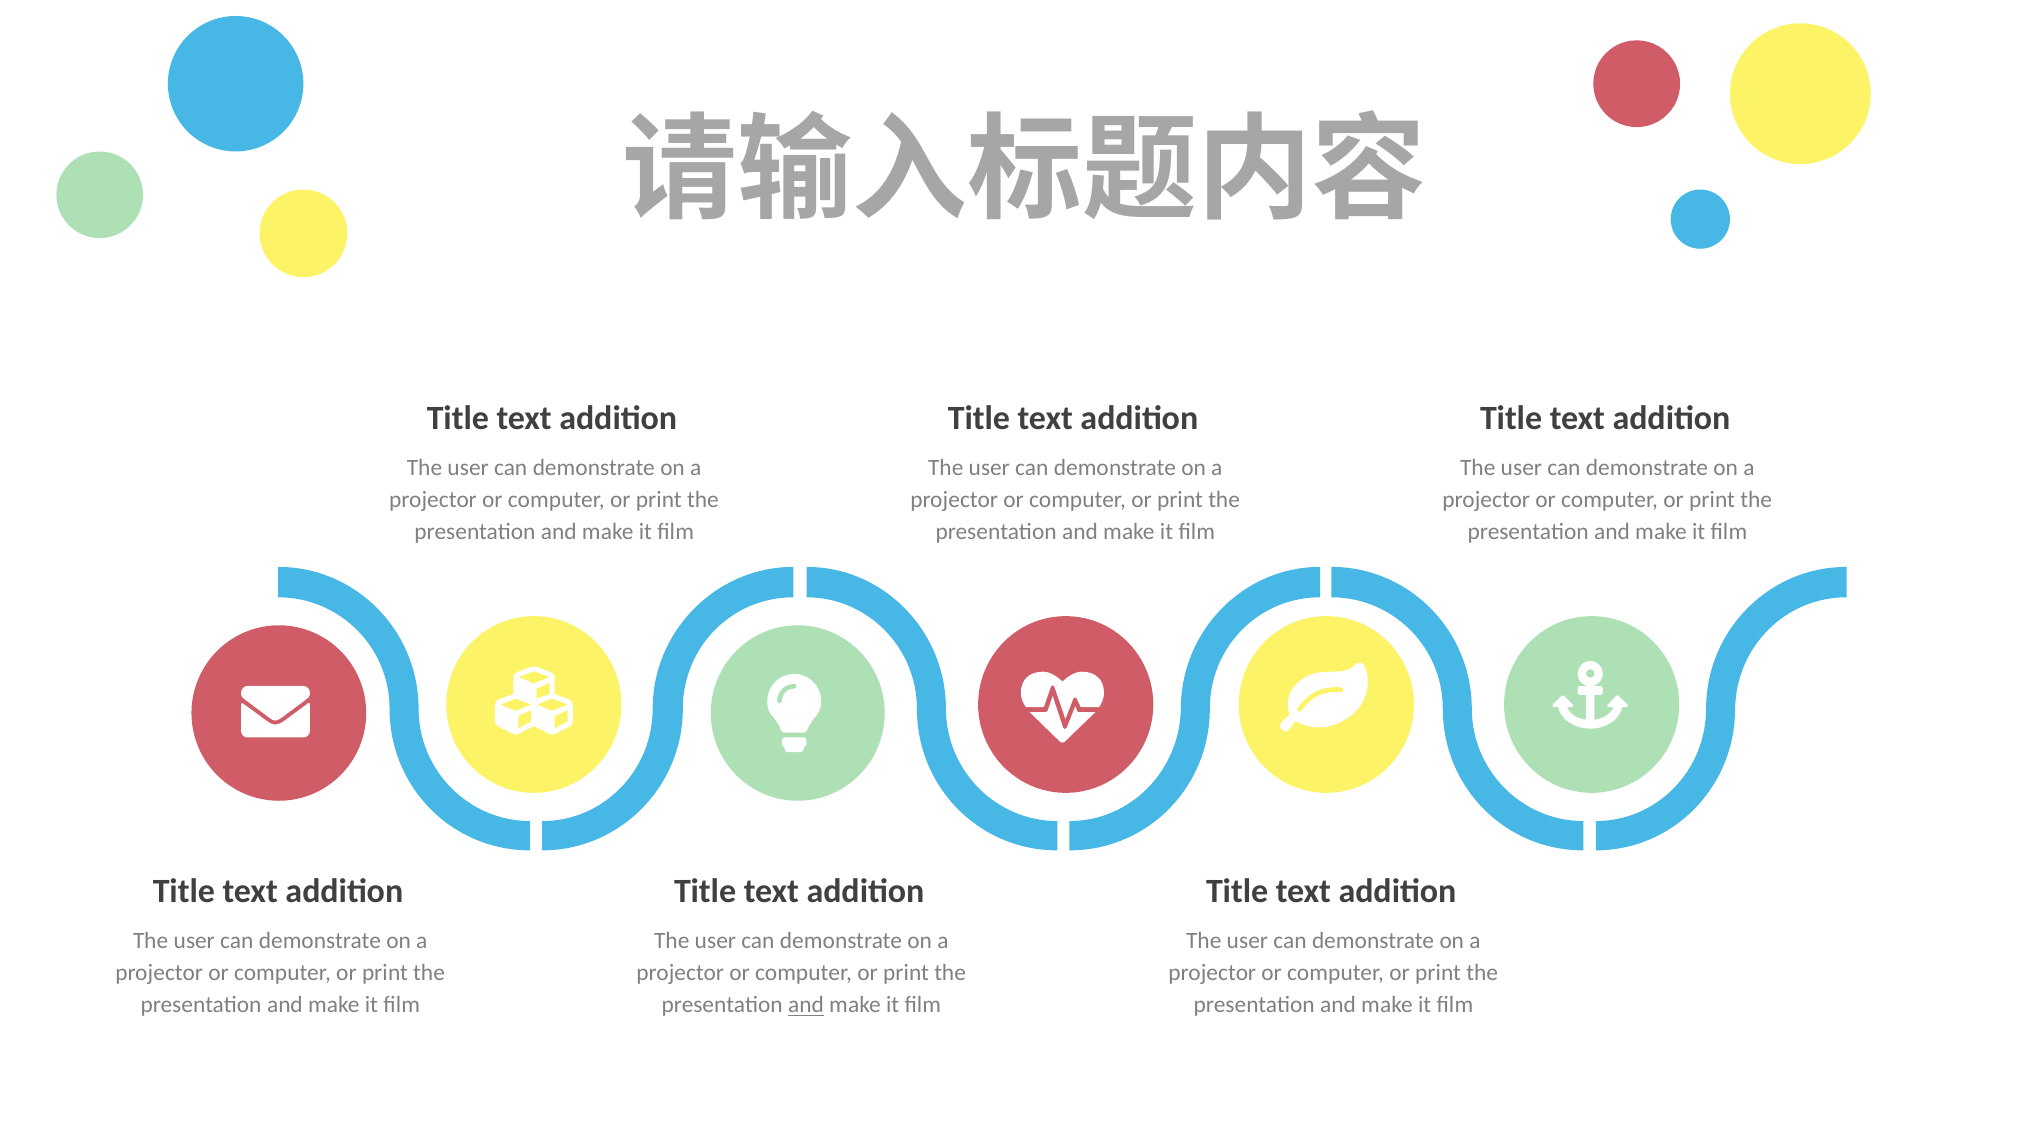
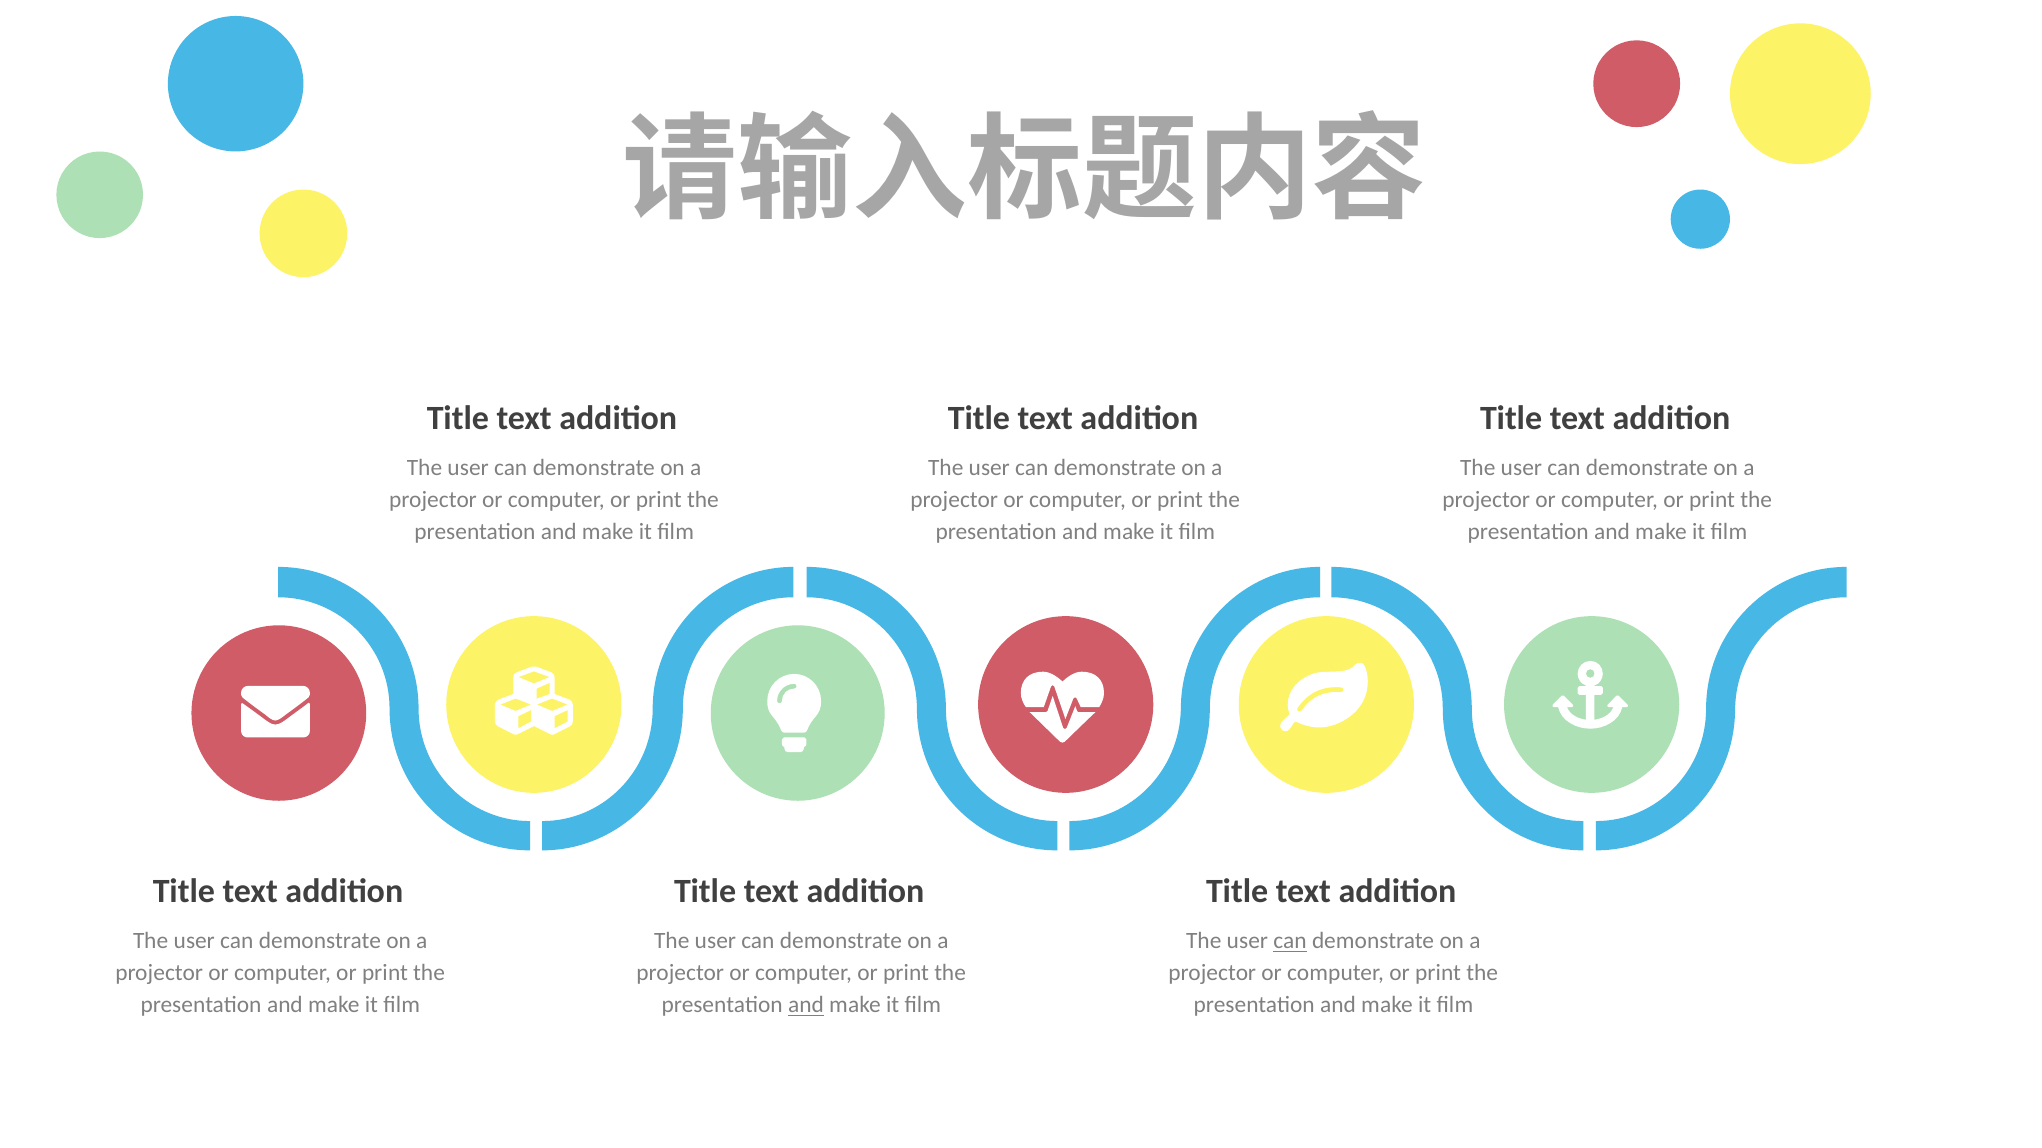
can underline: none -> present (1290, 942)
